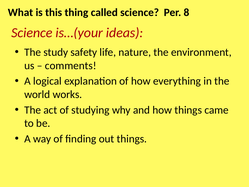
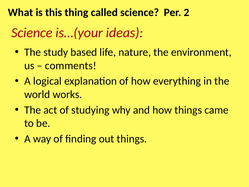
8: 8 -> 2 (186, 12)
safety: safety -> based (84, 52)
